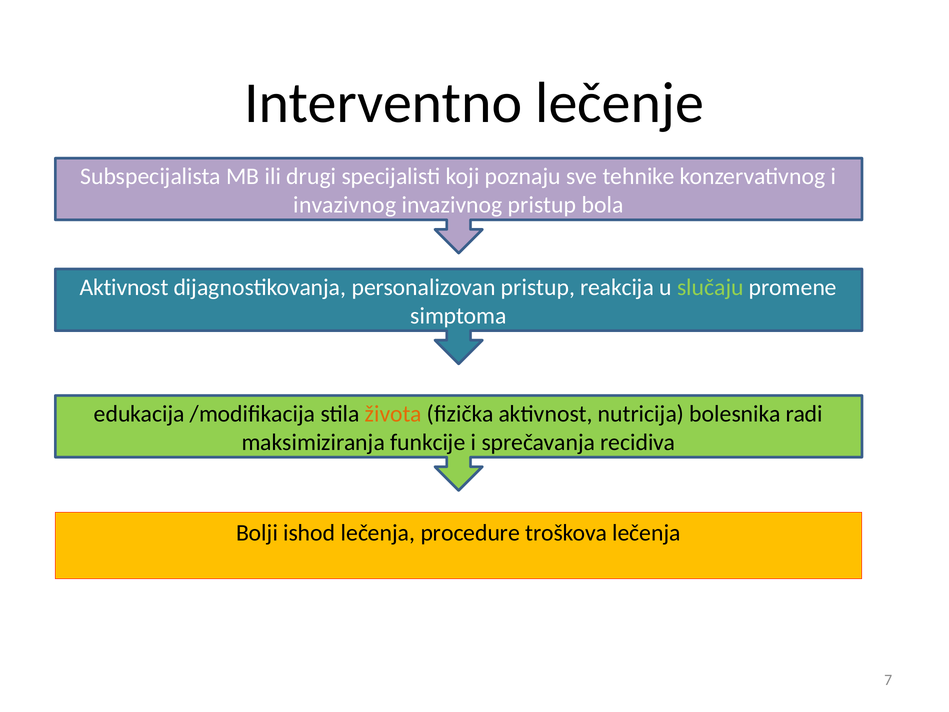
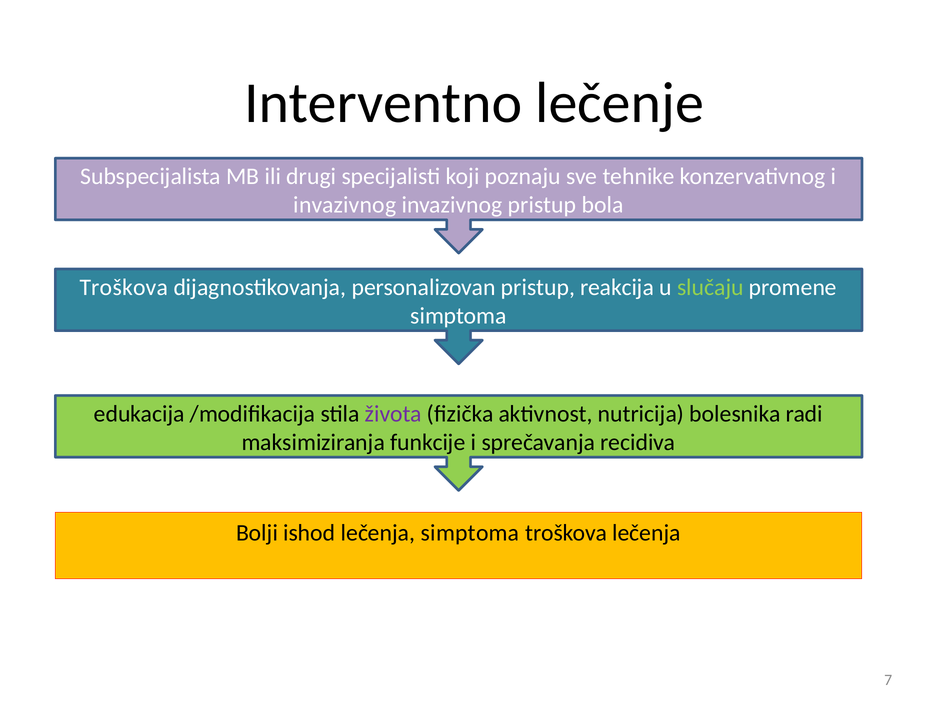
Aktivnost: Aktivnost -> Troškova (124, 287)
života colour: orange -> purple (393, 414)
lečenja procedure: procedure -> simptoma (470, 533)
